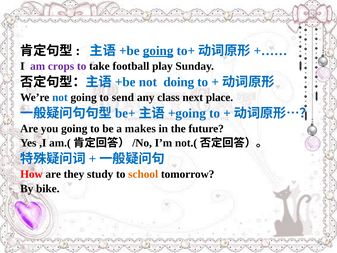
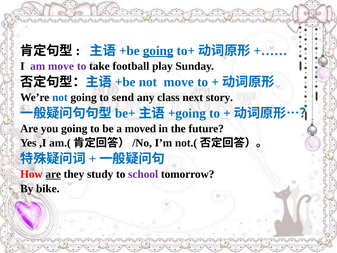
am crops: crops -> move (61, 66)
not doing: doing -> move (179, 82)
place: place -> story (219, 97)
makes: makes -> moved (140, 129)
are underline: none -> present (53, 174)
school colour: orange -> purple (143, 174)
